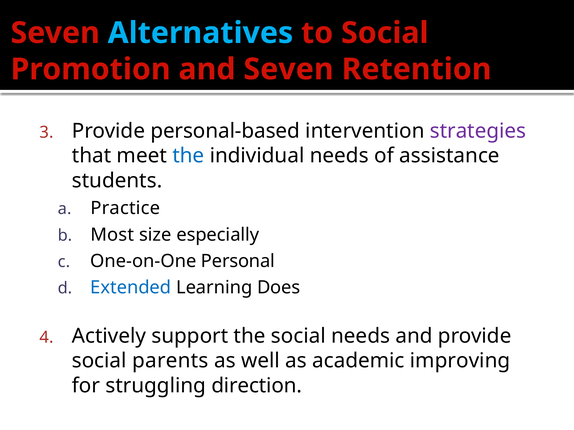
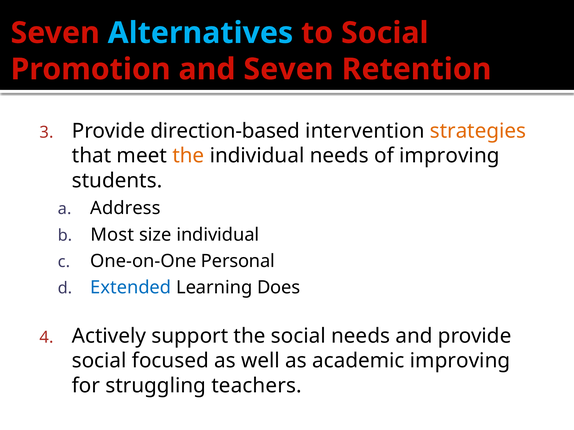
personal-based: personal-based -> direction-based (225, 131)
strategies colour: purple -> orange (478, 131)
the colour: blue -> orange (188, 156)
of assistance: assistance -> improving (449, 156)
Practice: Practice -> Address (125, 209)
size especially: especially -> individual (218, 235)
parents: parents -> focused (170, 361)
direction: direction -> teachers (257, 386)
